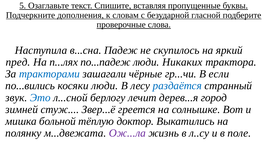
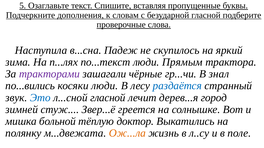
пред: пред -> зима (18, 62)
по...падеж: по...падеж -> по...текст (105, 62)
Никаких: Никаких -> Прямым (182, 62)
тракторами colour: blue -> purple (49, 74)
если: если -> знал (219, 74)
л...сной берлогу: берлогу -> гласной (108, 98)
Ож...ла colour: purple -> orange (127, 134)
